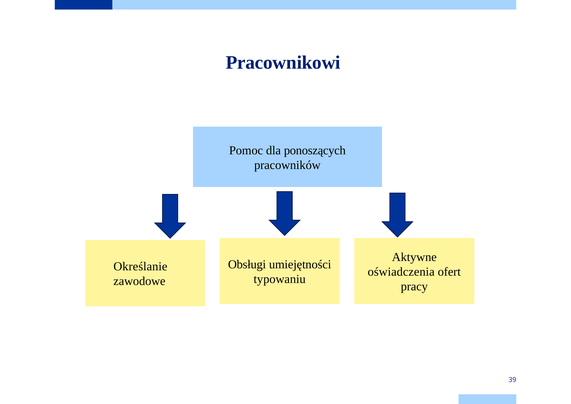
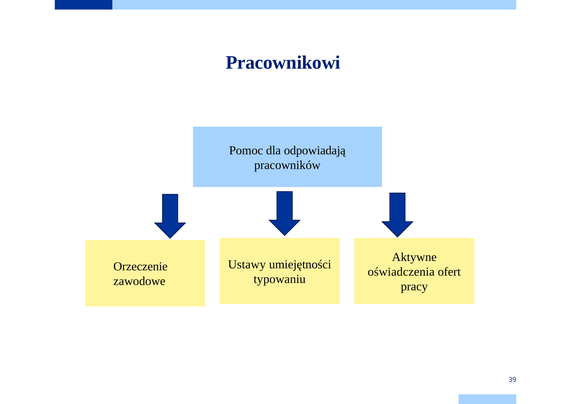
ponoszących: ponoszących -> odpowiadają (315, 150)
Obsługi: Obsługi -> Ustawy (247, 264)
Określanie: Określanie -> Orzeczenie (141, 266)
